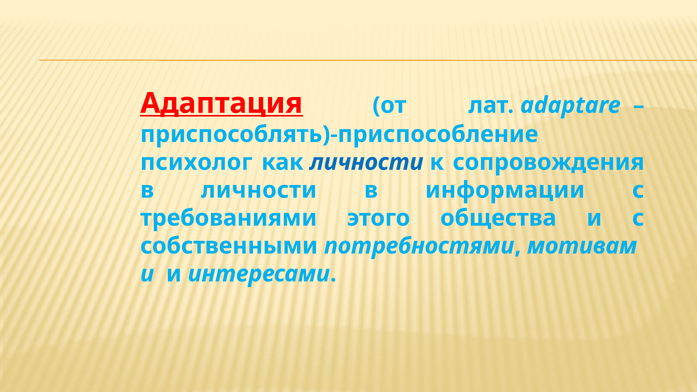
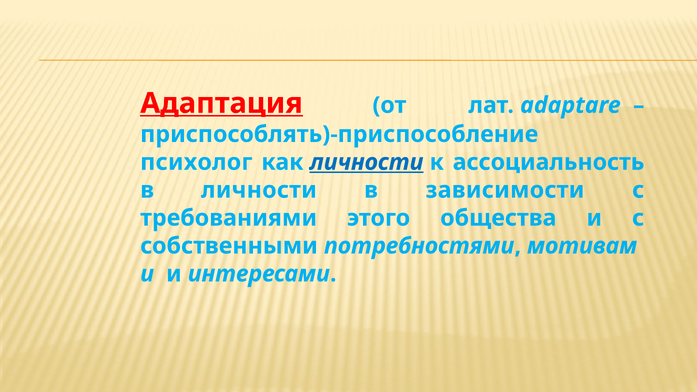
личности underline: none -> present (367, 162)
сопровождения: сопровождения -> ассоциальность (549, 162)
информации: информации -> зависимости (505, 190)
